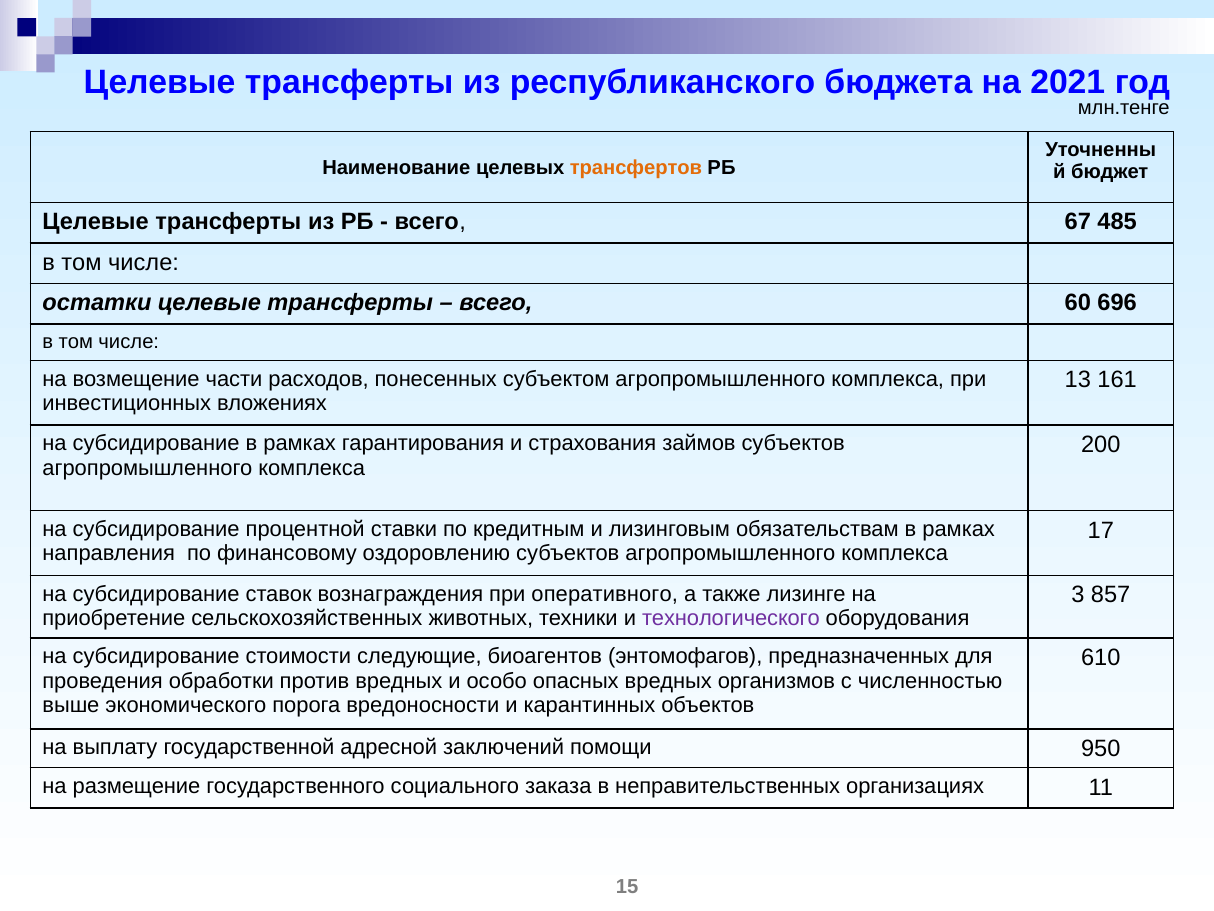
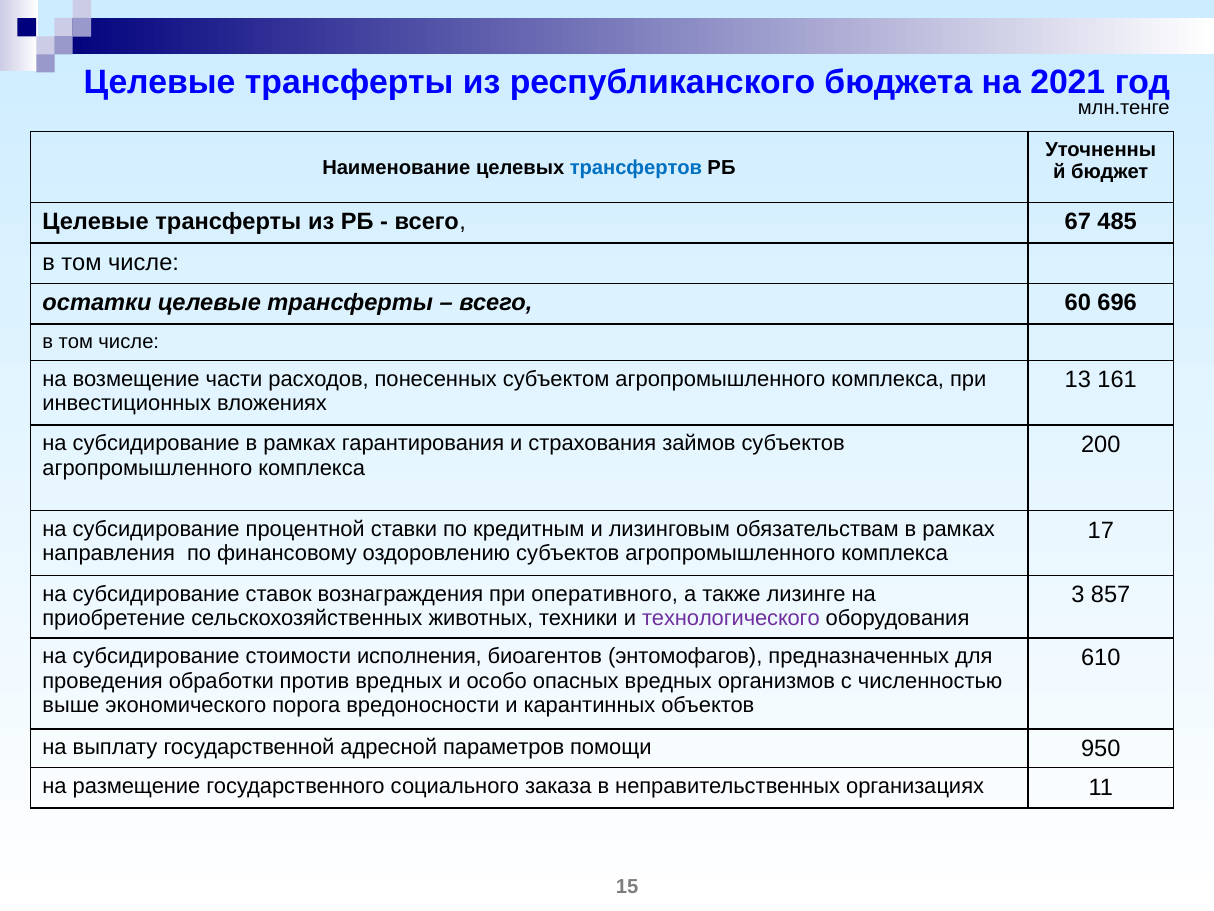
трансфертов colour: orange -> blue (636, 167)
следующие: следующие -> исполнения (419, 656)
заключений: заключений -> параметров (504, 747)
